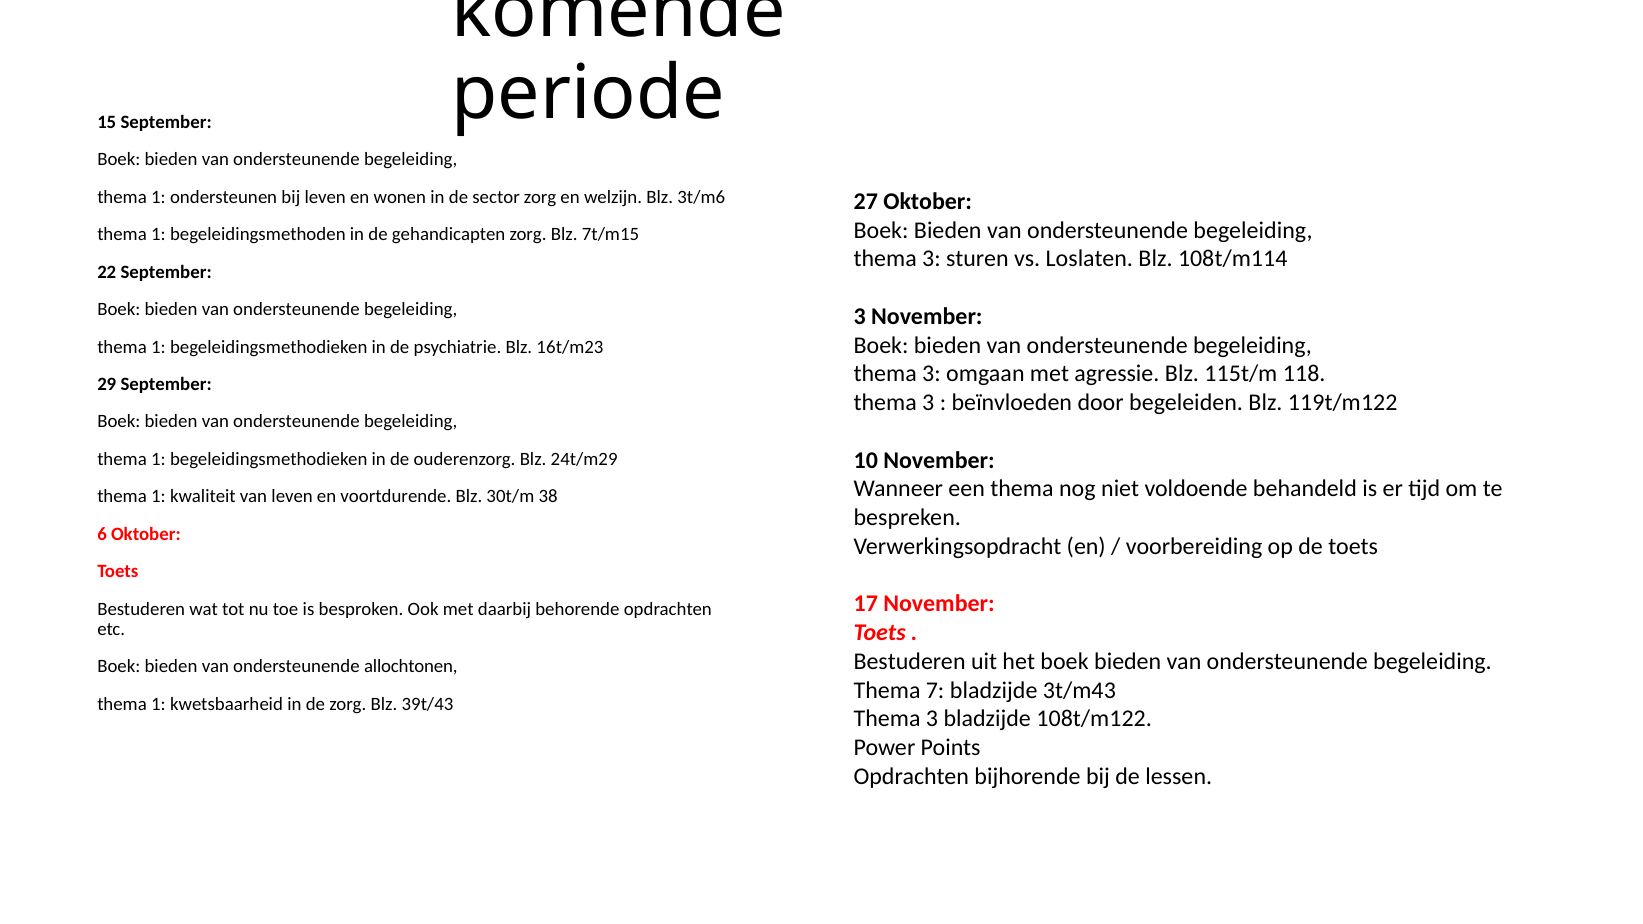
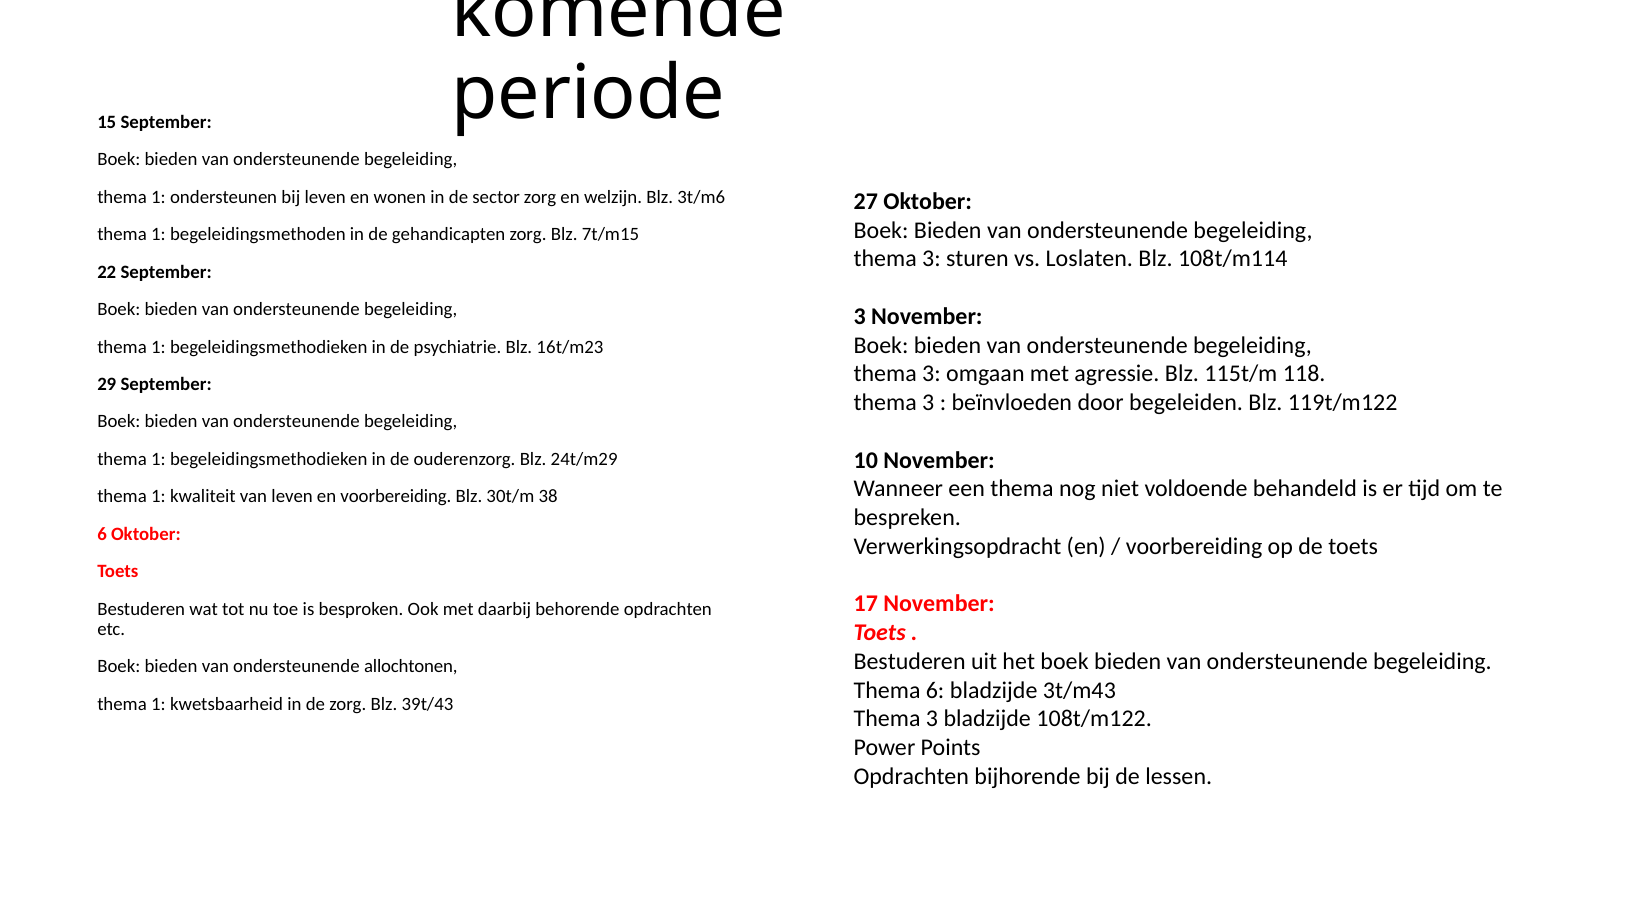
en voortdurende: voortdurende -> voorbereiding (396, 497)
Thema 7: 7 -> 6 (935, 690)
